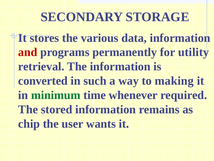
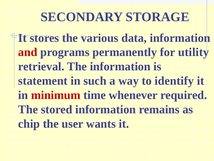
converted: converted -> statement (43, 81)
making: making -> identify (174, 81)
minimum colour: green -> red (56, 95)
